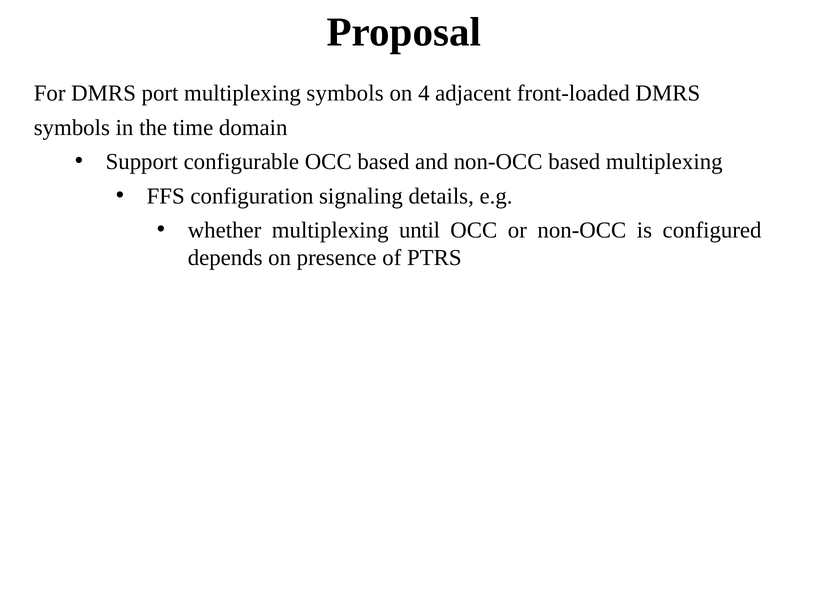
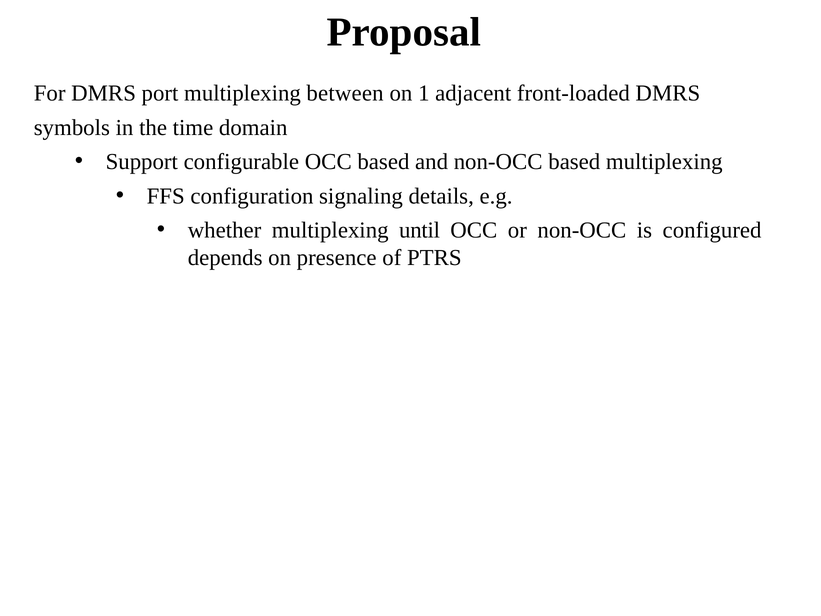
multiplexing symbols: symbols -> between (345, 93)
4: 4 -> 1 (424, 93)
